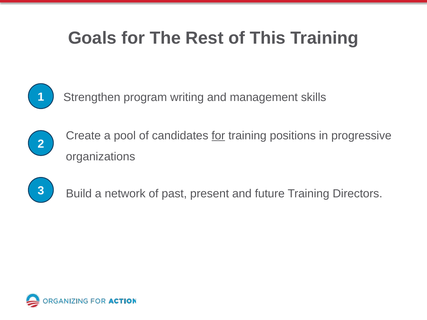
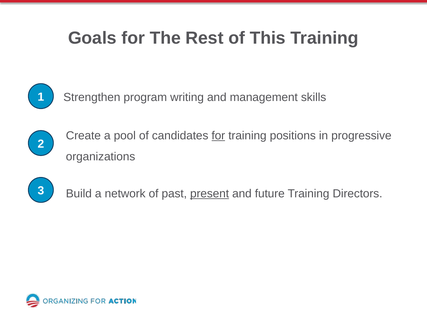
present underline: none -> present (210, 194)
